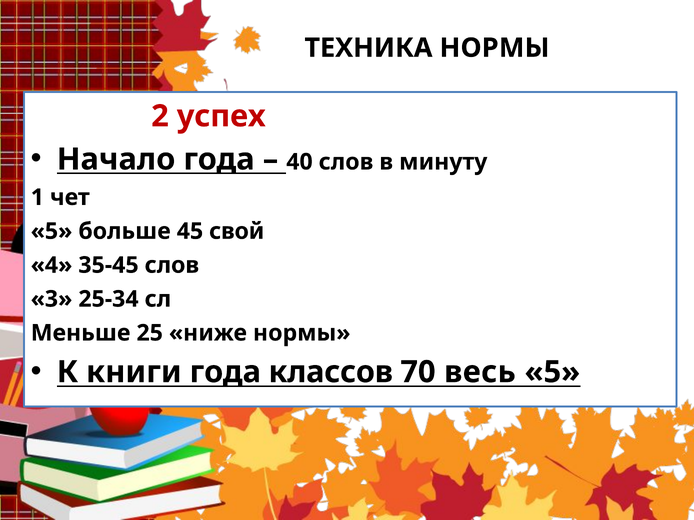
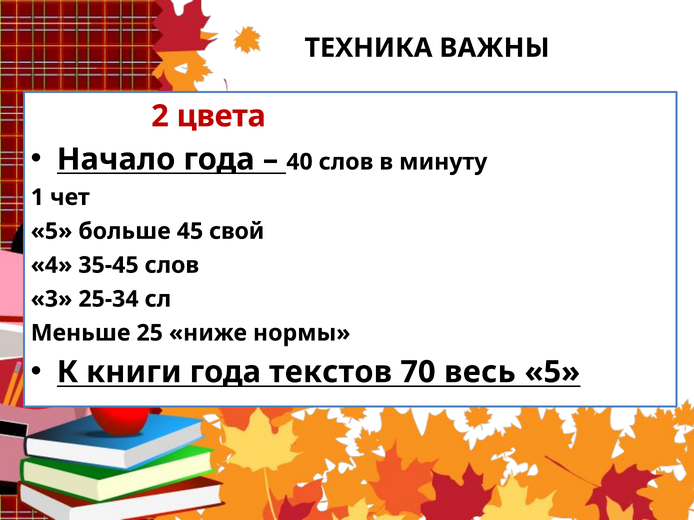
ТЕХНИКА НОРМЫ: НОРМЫ -> ВАЖНЫ (495, 48)
успех: успех -> цвета (221, 116)
классов: классов -> текстов (331, 372)
